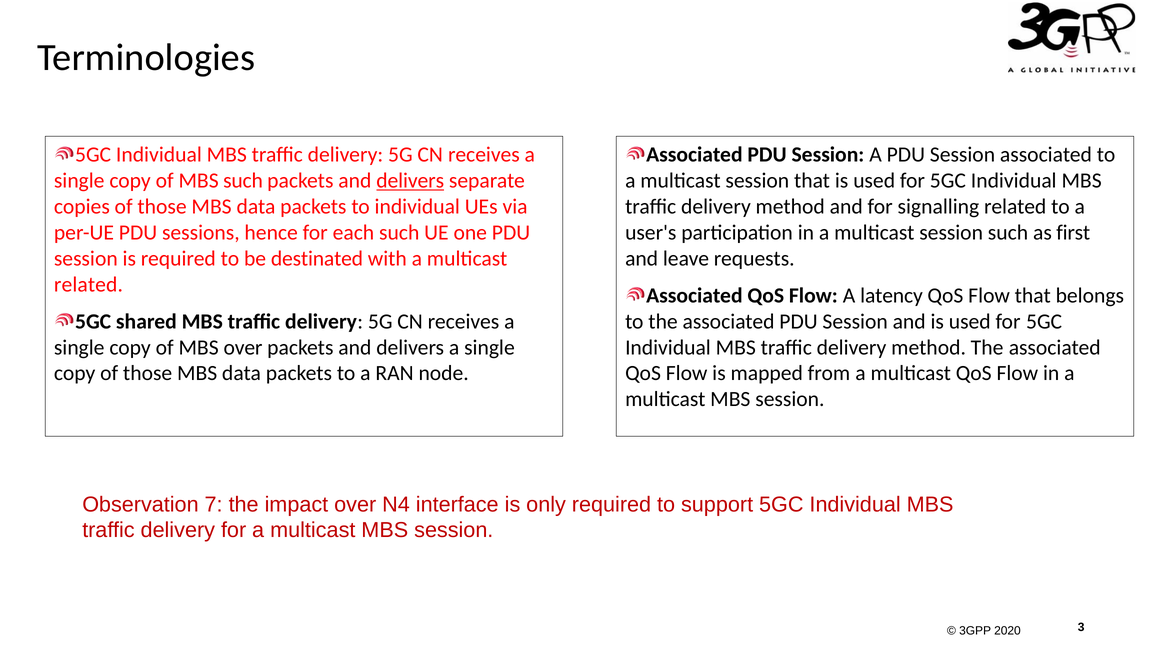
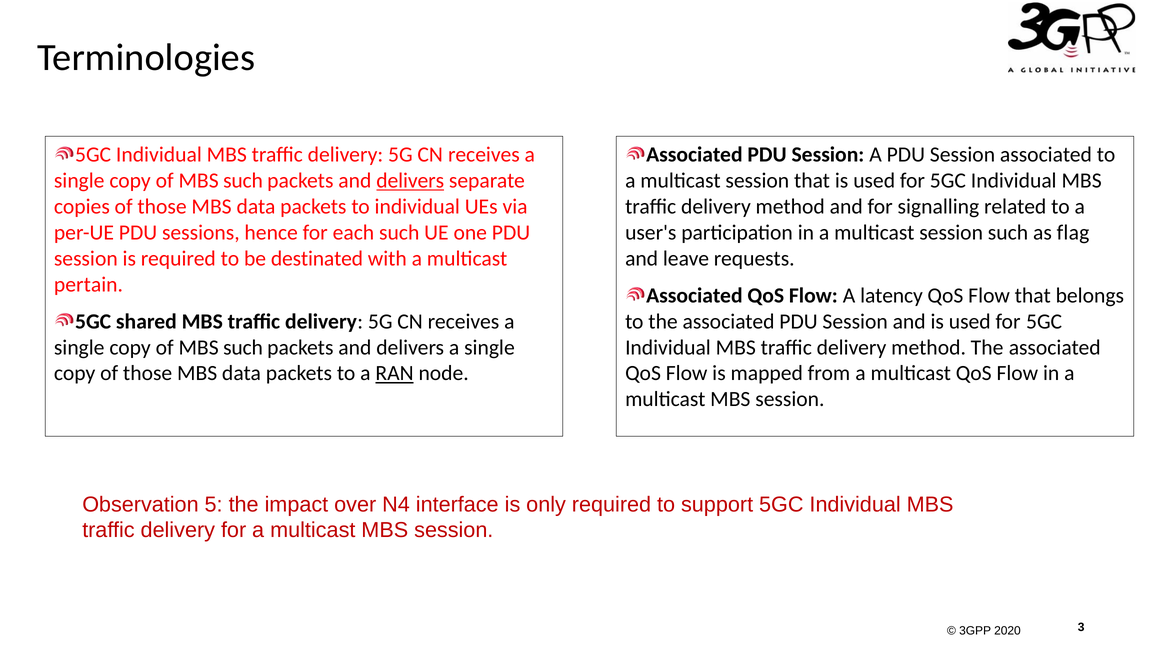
first: first -> flag (1073, 233)
related: related -> pertain (89, 284)
over: over -> such (243, 347)
RAN underline: none -> present (395, 373)
7: 7 -> 5 (214, 504)
